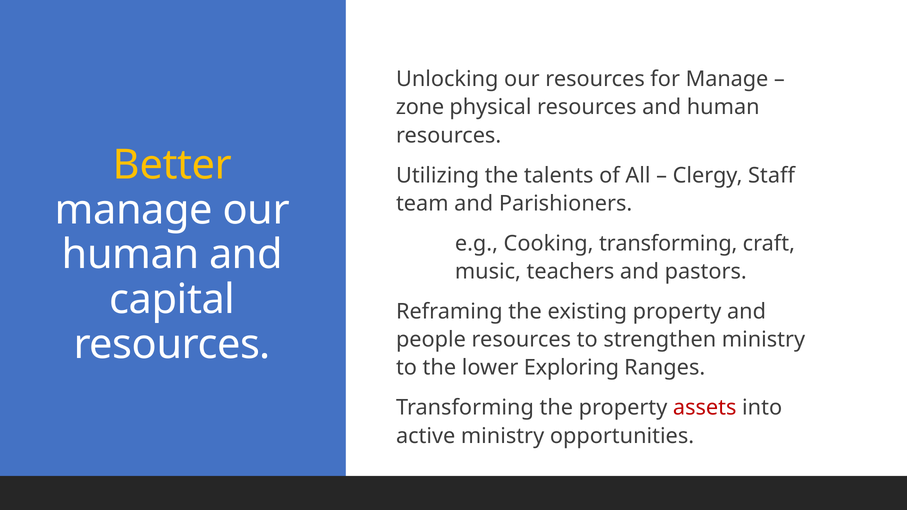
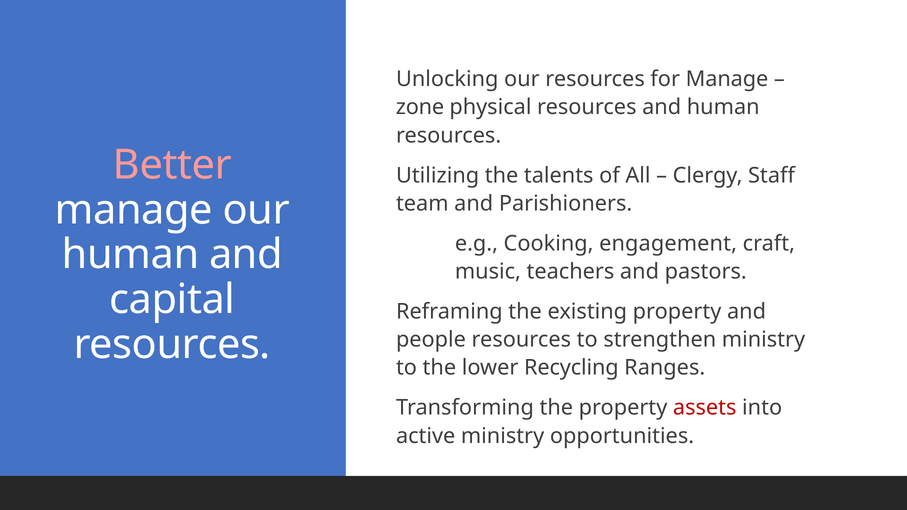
Better colour: yellow -> pink (173, 165)
Cooking transforming: transforming -> engagement (668, 244)
Exploring: Exploring -> Recycling (571, 368)
